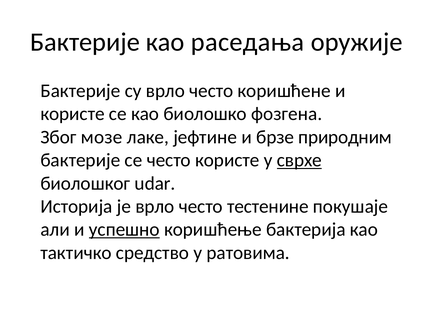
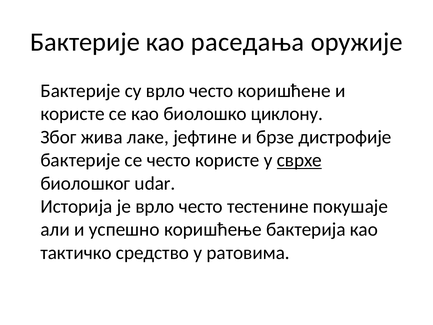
фозгена: фозгена -> циклону (287, 114)
мозе: мозе -> жива (102, 137)
природним: природним -> дистрофије (345, 137)
успешно underline: present -> none (124, 229)
